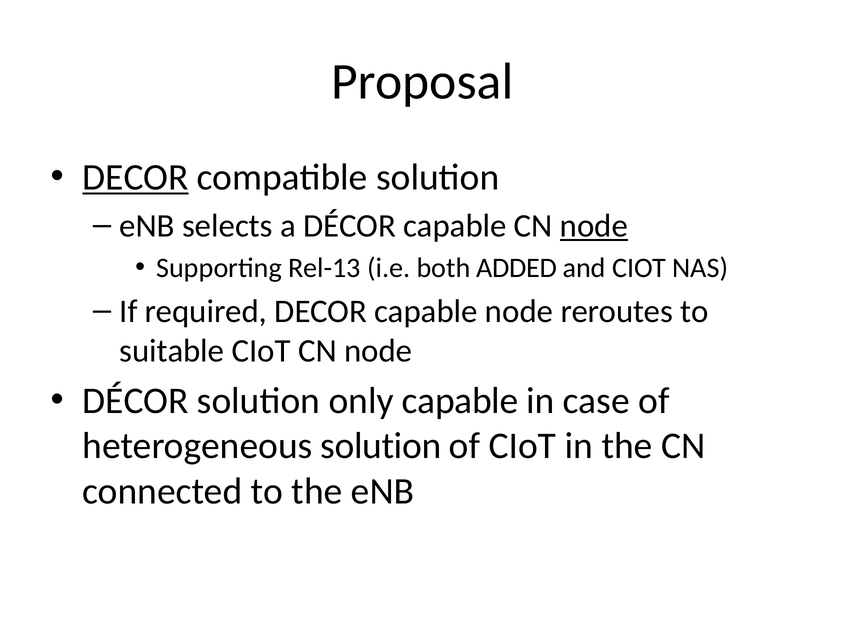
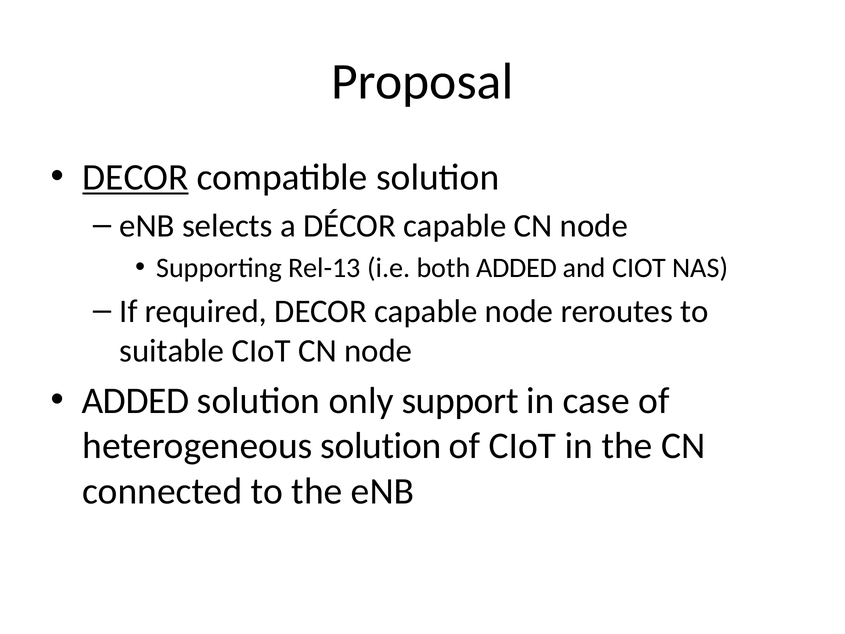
node underline: present -> none (594, 226)
DÉCOR: DÉCOR -> ADDED (136, 401)
only capable: capable -> support (460, 401)
